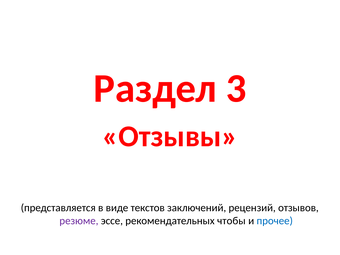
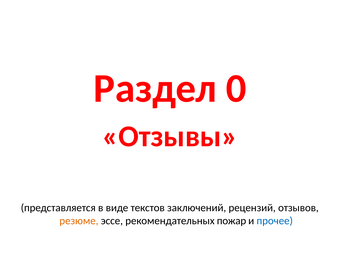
3: 3 -> 0 (236, 88)
резюме colour: purple -> orange (79, 221)
чтобы: чтобы -> пожар (231, 221)
